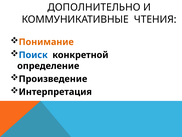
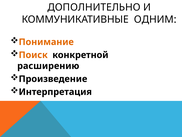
ЧТЕНИЯ: ЧТЕНИЯ -> ОДНИМ (155, 19)
Поиск colour: blue -> orange (33, 55)
определение: определение -> расширению (48, 66)
